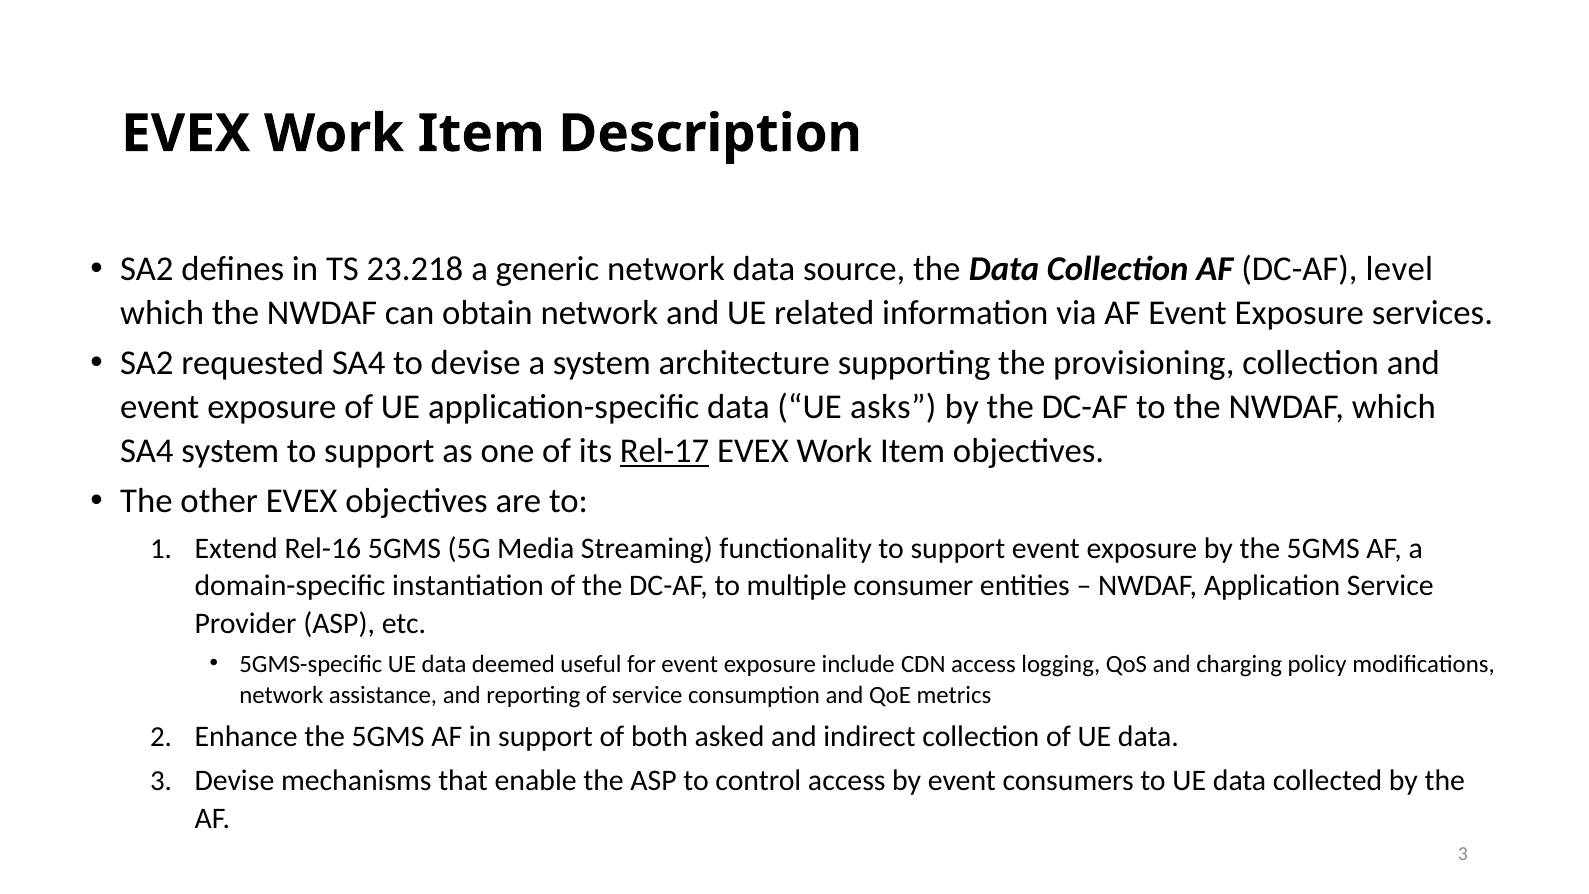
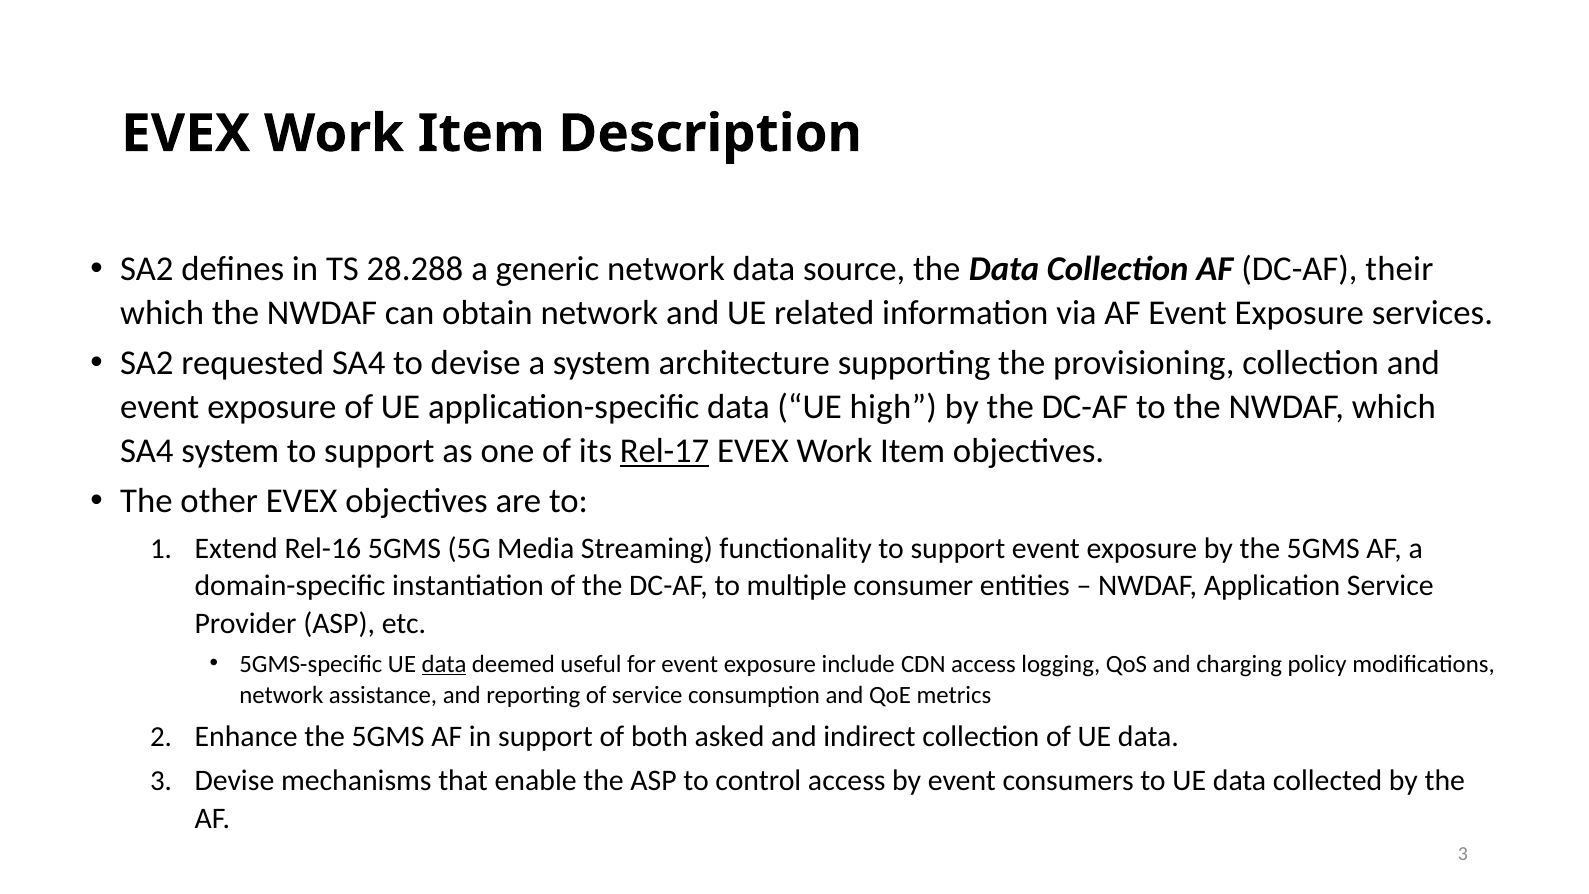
23.218: 23.218 -> 28.288 (415, 269)
level: level -> their (1399, 269)
asks: asks -> high (893, 407)
data underline: none -> present (444, 664)
